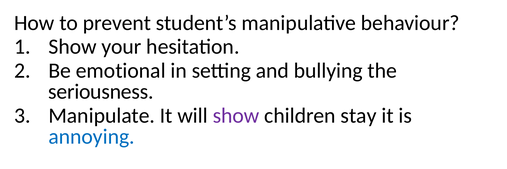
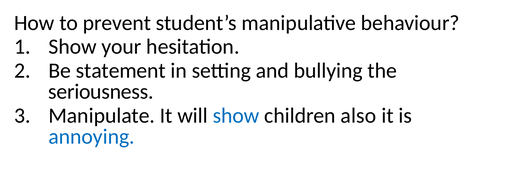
emotional: emotional -> statement (121, 71)
show colour: purple -> blue (236, 116)
stay: stay -> also (358, 116)
